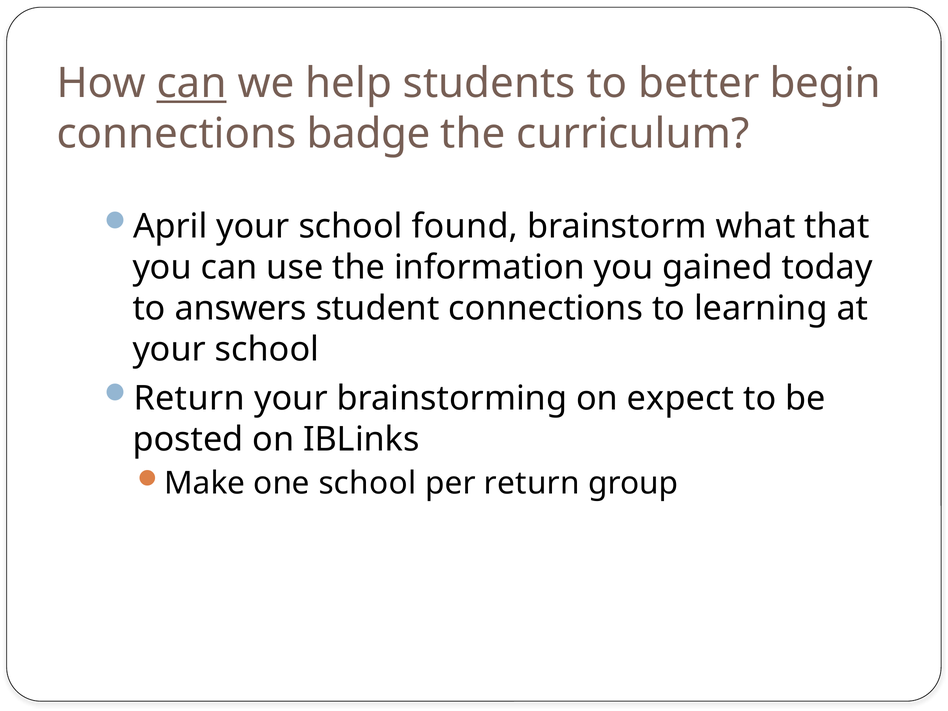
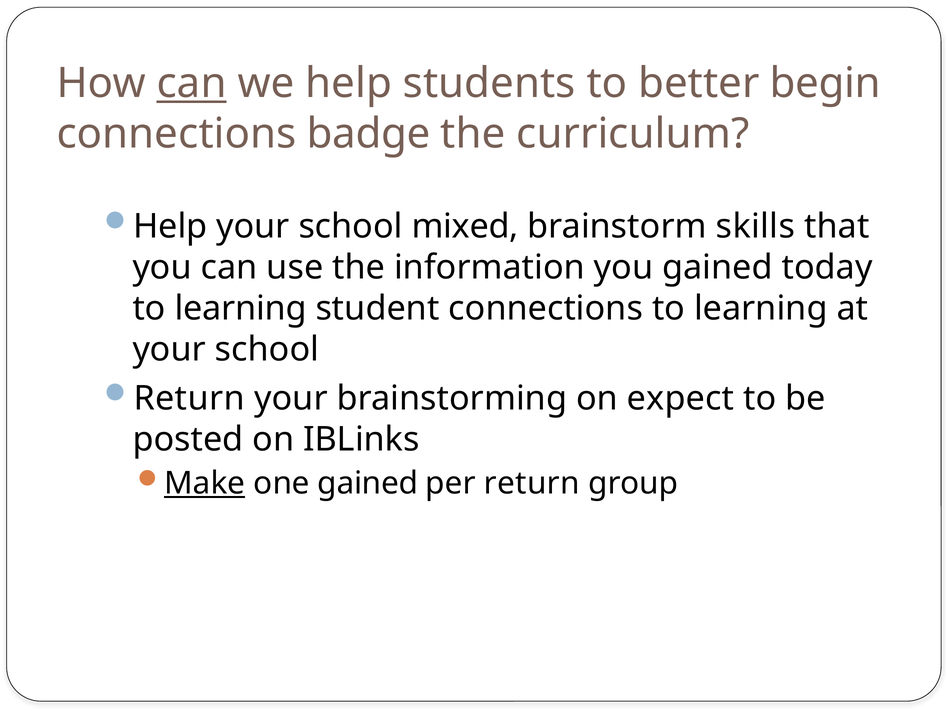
April: April -> Help (170, 226)
found: found -> mixed (465, 226)
what: what -> skills (755, 226)
answers: answers -> learning (241, 309)
Make underline: none -> present (205, 484)
one school: school -> gained (368, 484)
